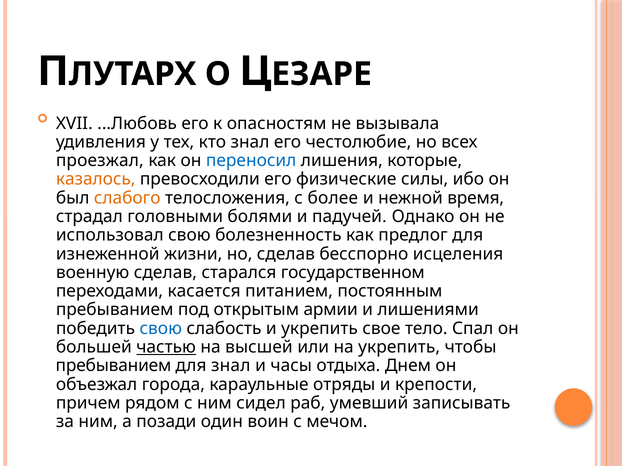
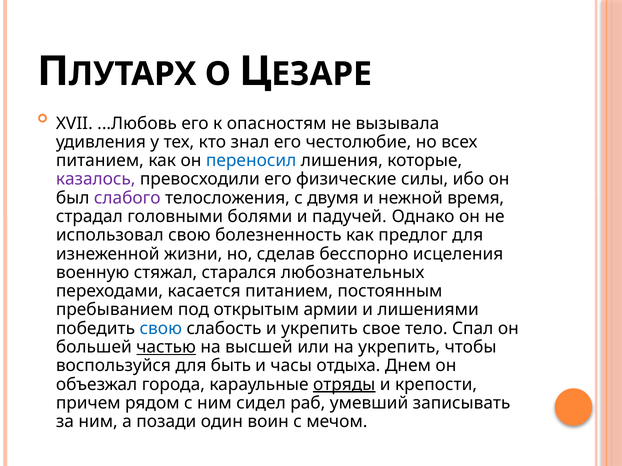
проезжал: проезжал -> питанием (100, 161)
казалось colour: orange -> purple (96, 179)
слабого colour: orange -> purple (127, 198)
более: более -> двумя (333, 198)
военную сделав: сделав -> стяжал (165, 273)
государственном: государственном -> любознательных (353, 273)
пребыванием: пребыванием -> воспользуйся (113, 366)
для знал: знал -> быть (231, 366)
отряды underline: none -> present (344, 385)
